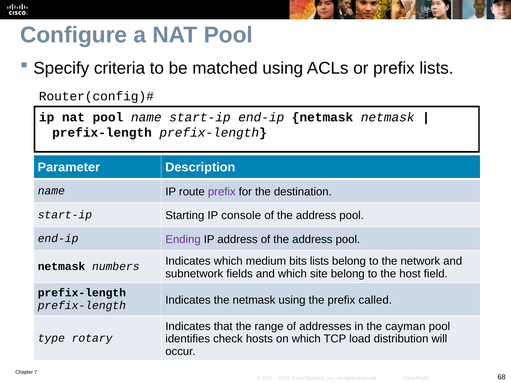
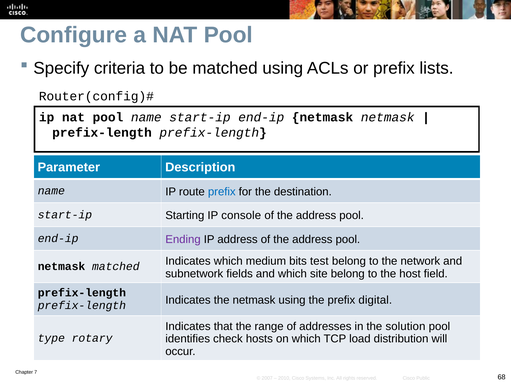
prefix colour: purple -> blue (222, 192)
bits lists: lists -> test (319, 261)
netmask numbers: numbers -> matched (116, 267)
called: called -> digital (375, 300)
cayman: cayman -> solution (405, 326)
